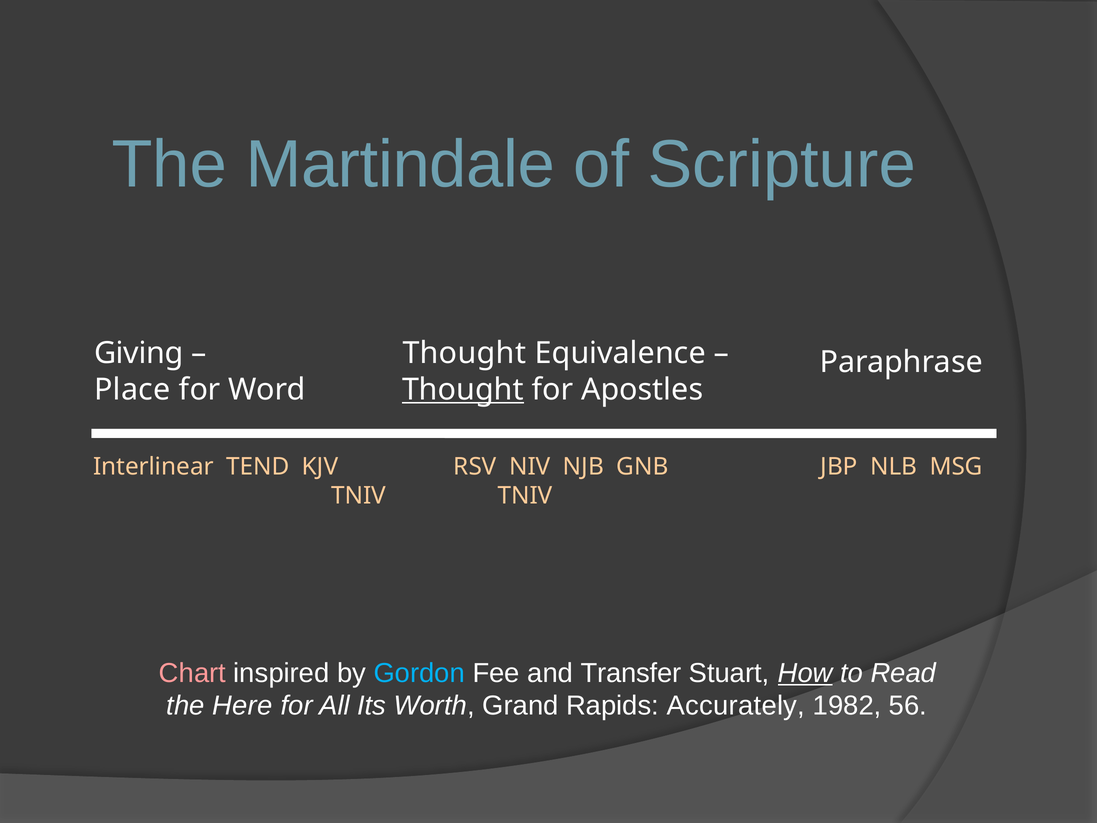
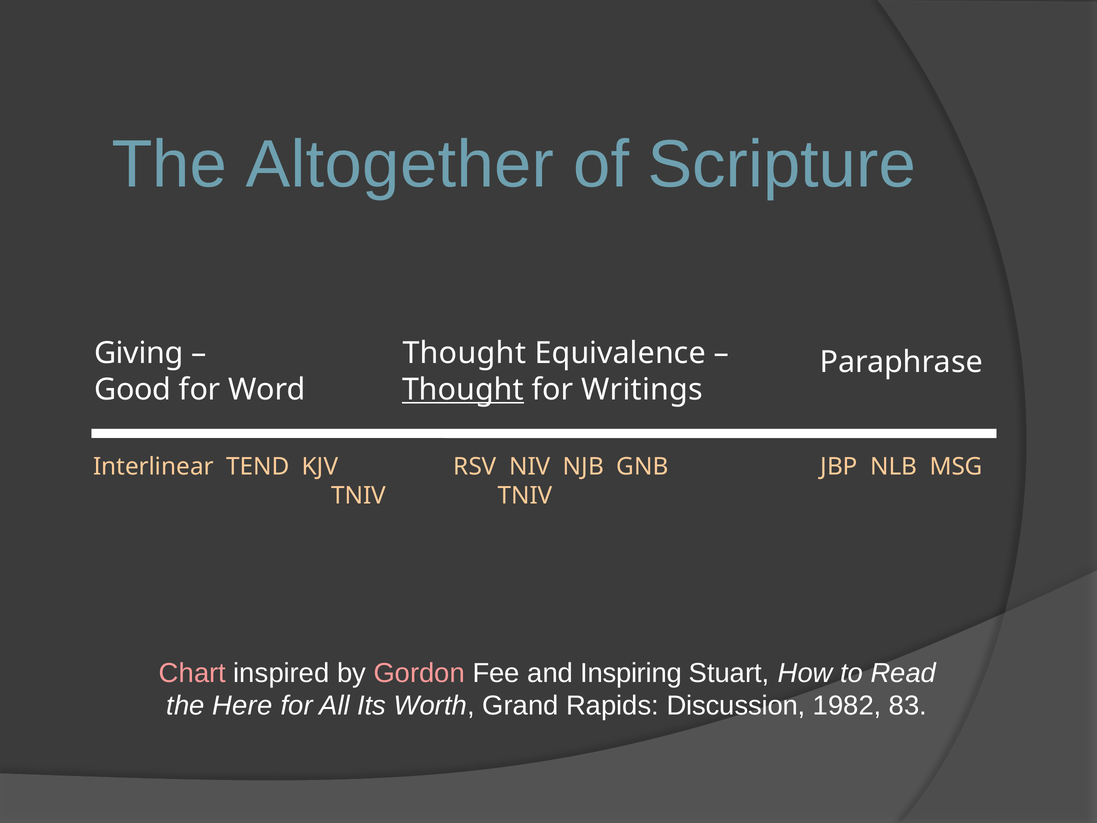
Martindale: Martindale -> Altogether (400, 165)
Place: Place -> Good (133, 390)
Apostles: Apostles -> Writings (642, 390)
Gordon colour: light blue -> pink (419, 673)
Transfer: Transfer -> Inspiring (631, 673)
How underline: present -> none (805, 673)
Accurately: Accurately -> Discussion (736, 706)
56: 56 -> 83 (908, 706)
